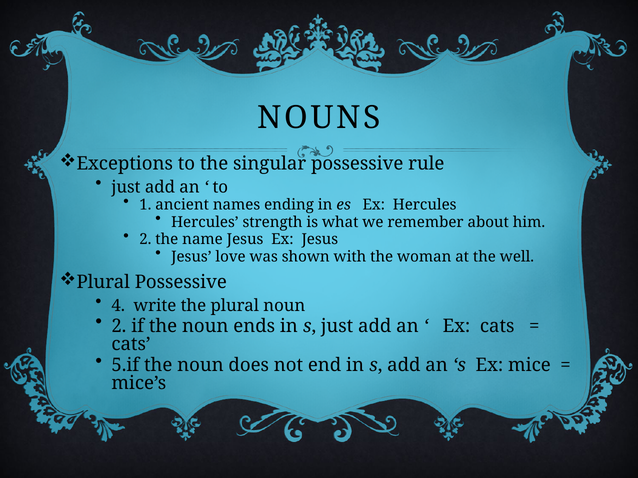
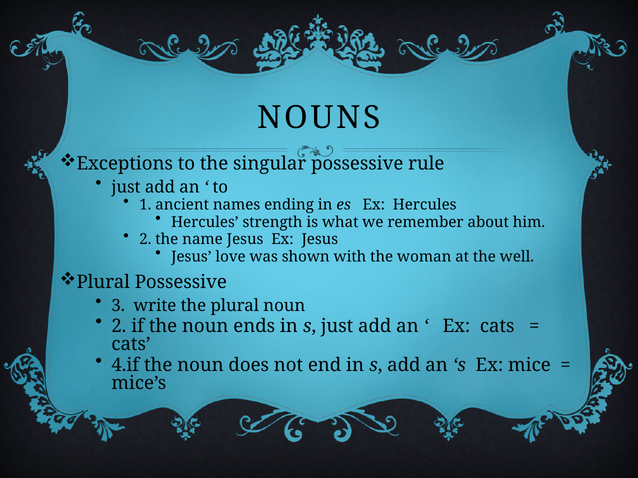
4: 4 -> 3 (118, 306)
5.if: 5.if -> 4.if (125, 366)
